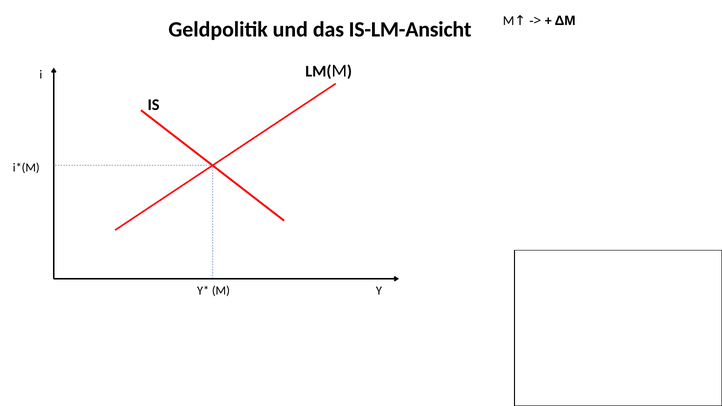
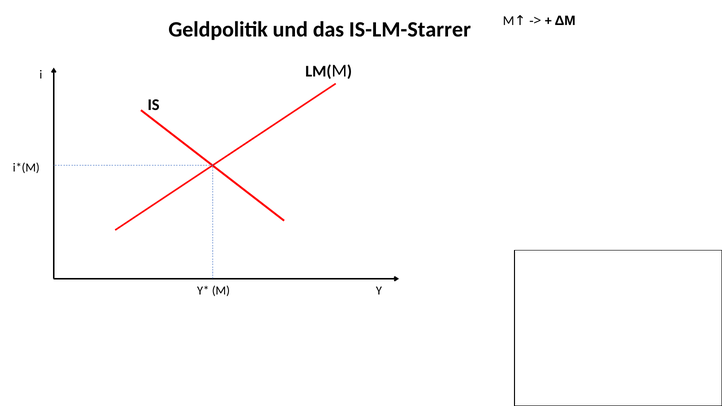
IS-LM-Ansicht: IS-LM-Ansicht -> IS-LM-Starrer (410, 30)
